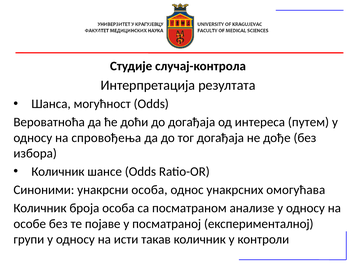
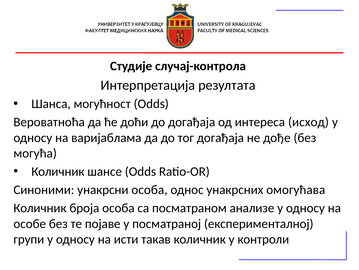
путем: путем -> исход (308, 122)
спровођења: спровођења -> варијаблама (106, 137)
избора: избора -> могућа (35, 153)
